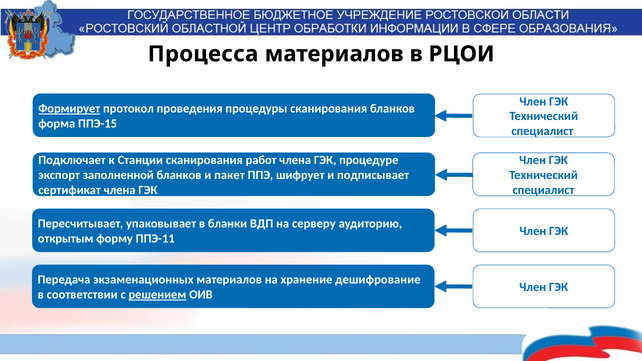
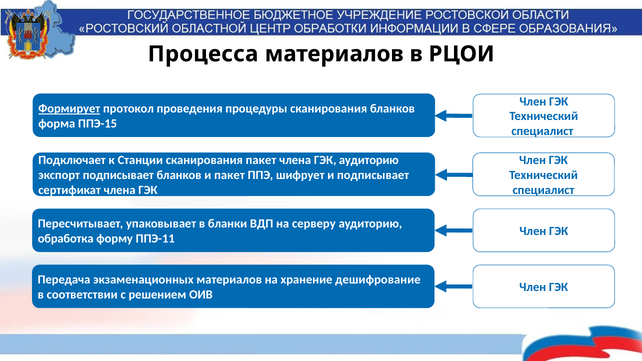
сканирования работ: работ -> пакет (261, 160)
ГЭК процедуре: процедуре -> аудиторию (369, 160)
экспорт заполненной: заполненной -> подписывает (118, 175)
открытым: открытым -> обработка (66, 239)
решением underline: present -> none (157, 295)
